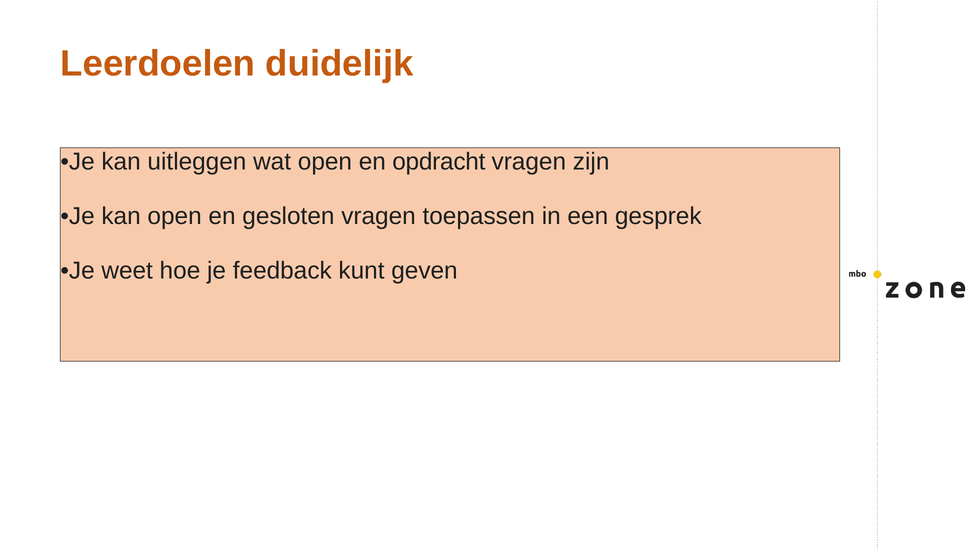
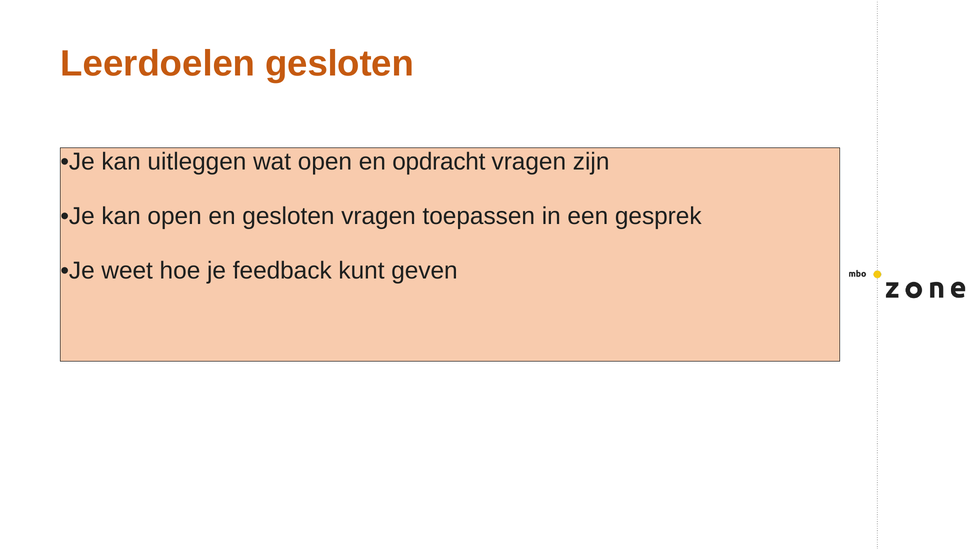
Leerdoelen duidelijk: duidelijk -> gesloten (340, 63)
